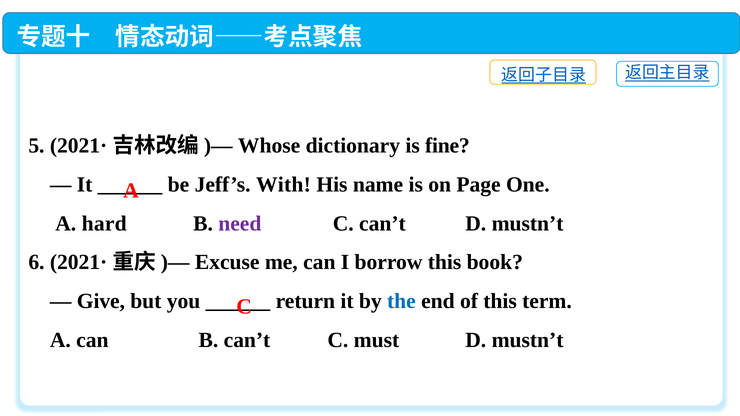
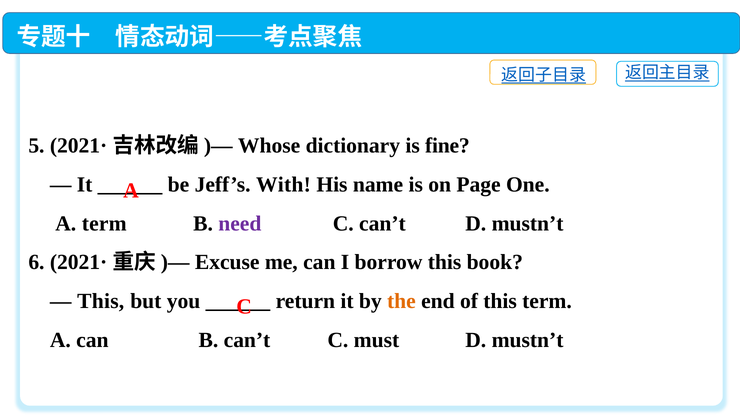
A hard: hard -> term (104, 224)
Give: Give -> This (101, 301)
the colour: blue -> orange (401, 301)
